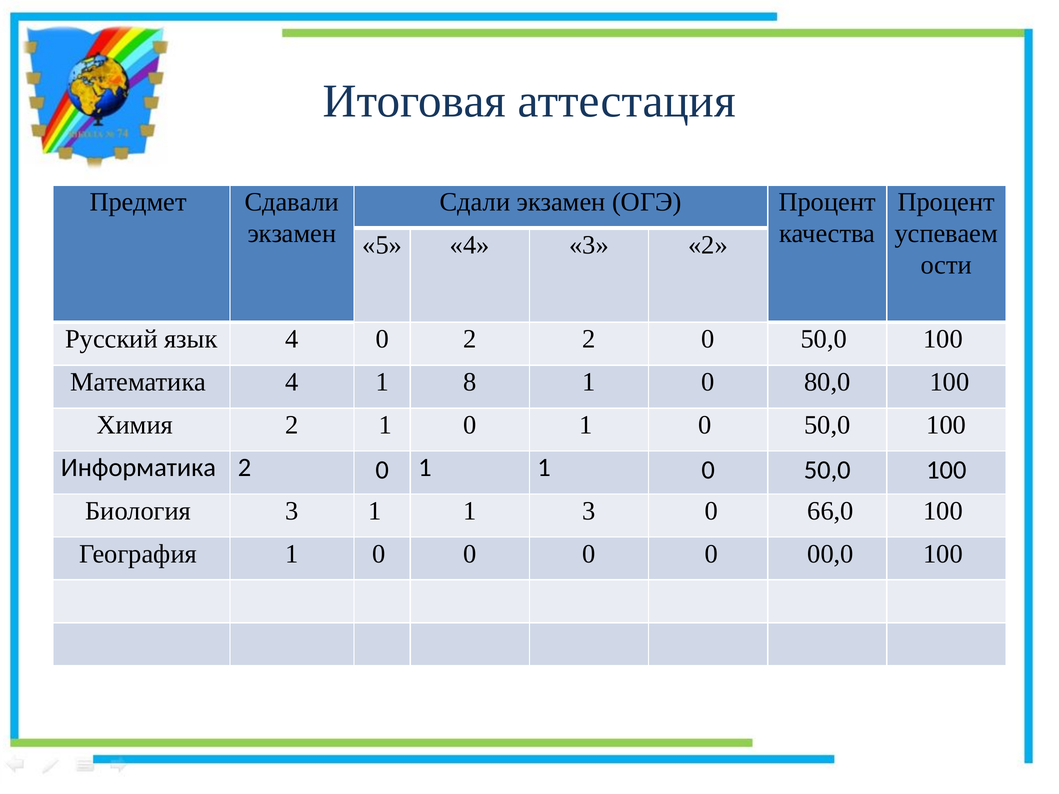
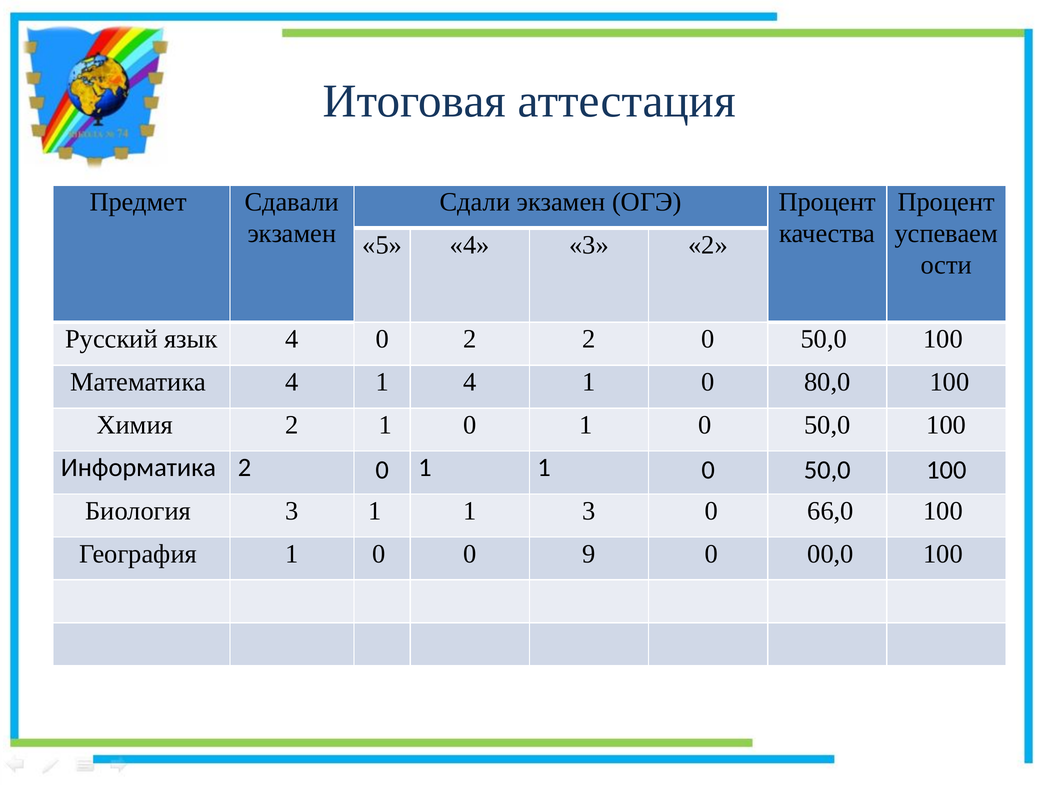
1 8: 8 -> 4 (470, 382)
1 0 0 0: 0 -> 9 (589, 554)
